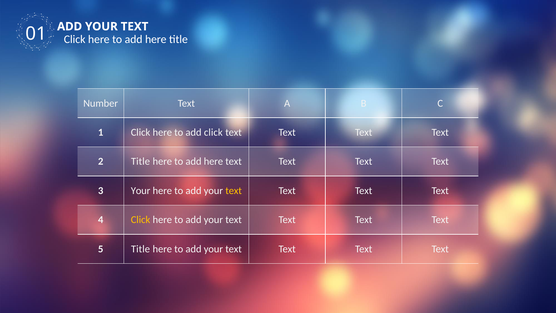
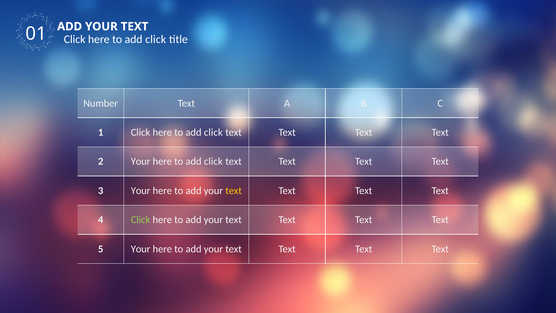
here: here -> click (156, 39)
2 Title: Title -> Your (141, 161)
here: here -> click (213, 161)
Click colour: yellow -> light green (141, 220)
5 Title: Title -> Your (141, 249)
